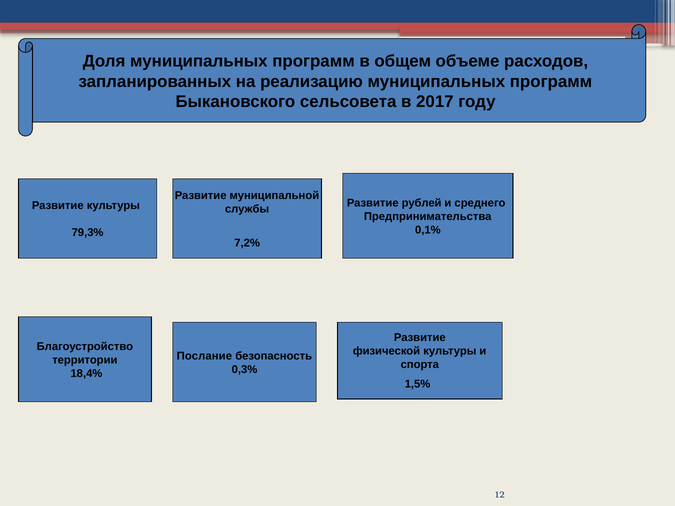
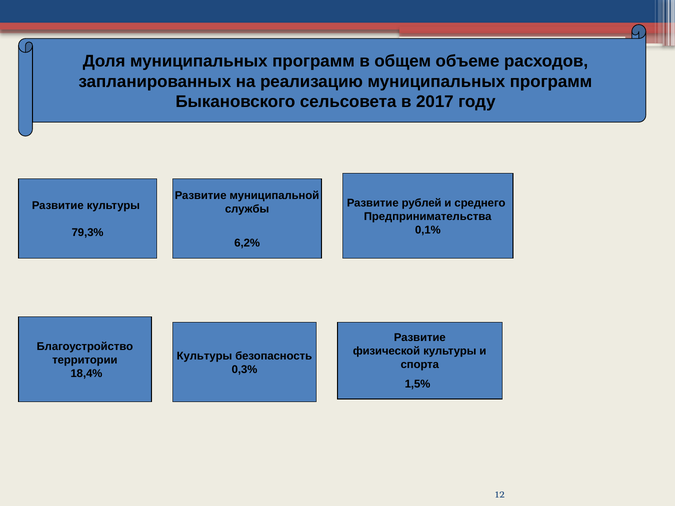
7,2%: 7,2% -> 6,2% (247, 243)
Послание: Послание -> Культуры (204, 356)
